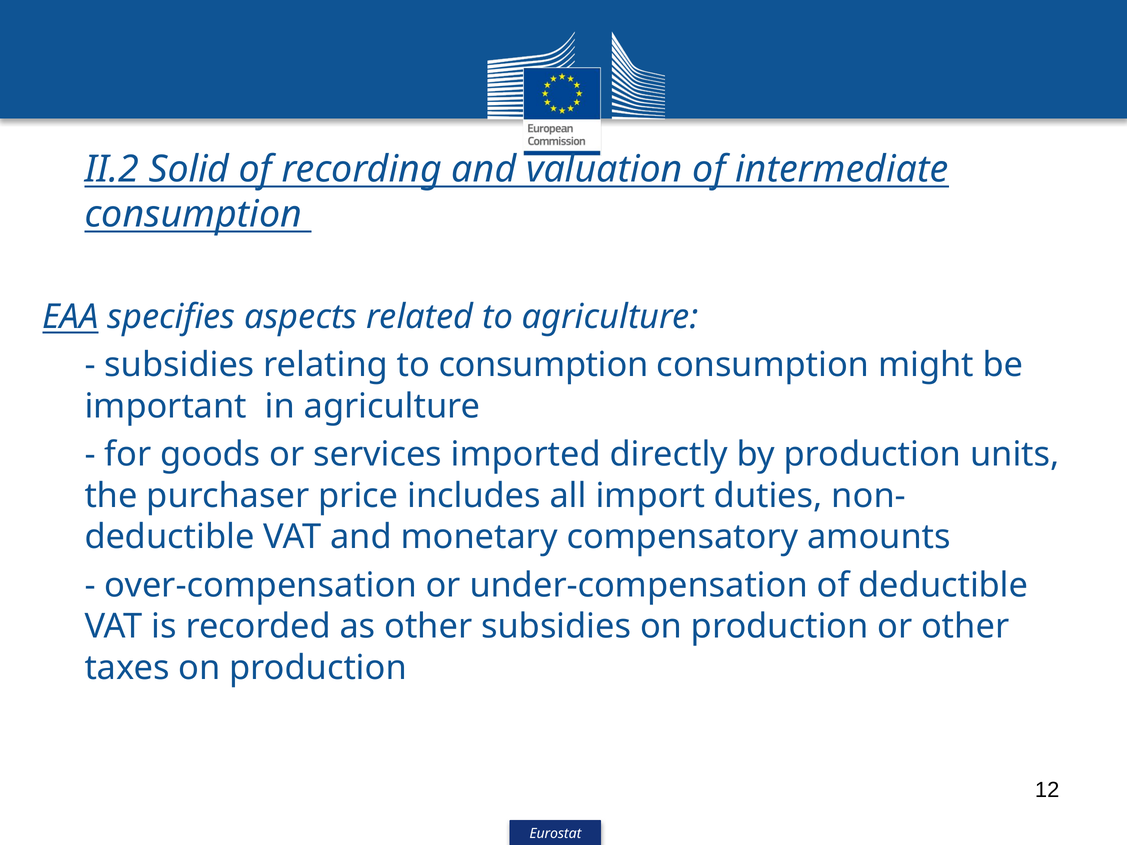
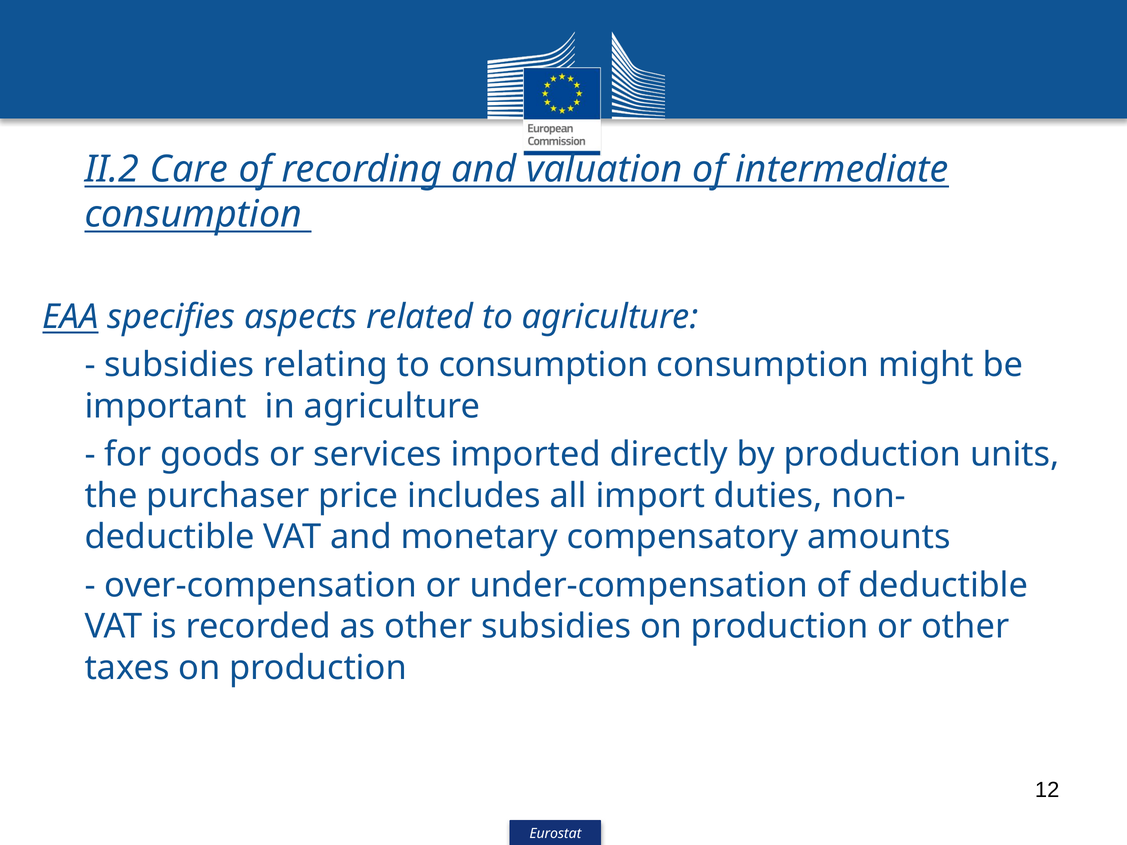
Solid: Solid -> Care (189, 169)
